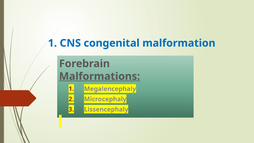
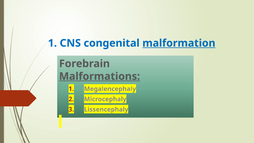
malformation underline: none -> present (179, 43)
